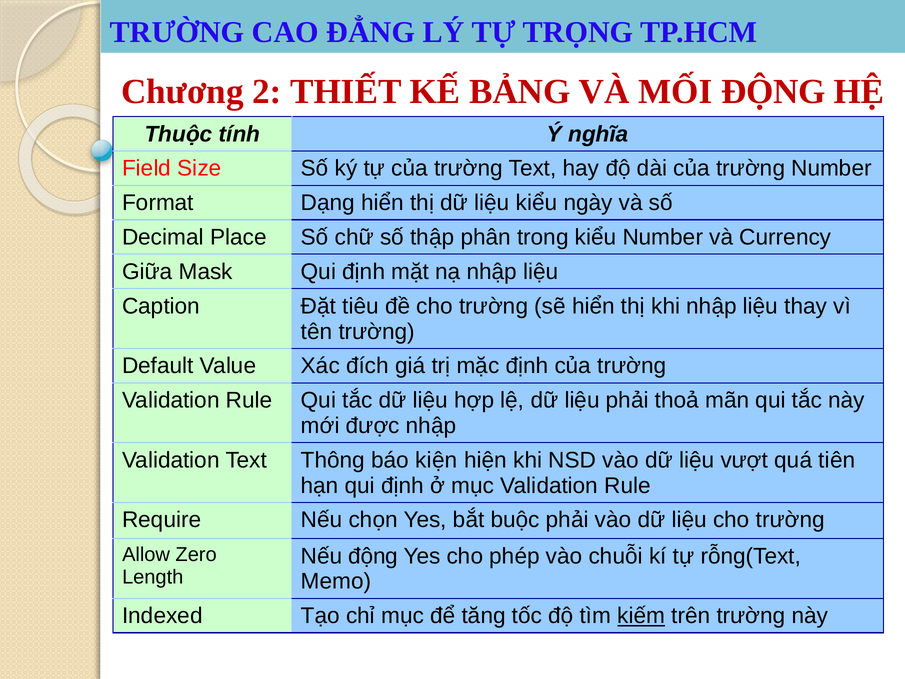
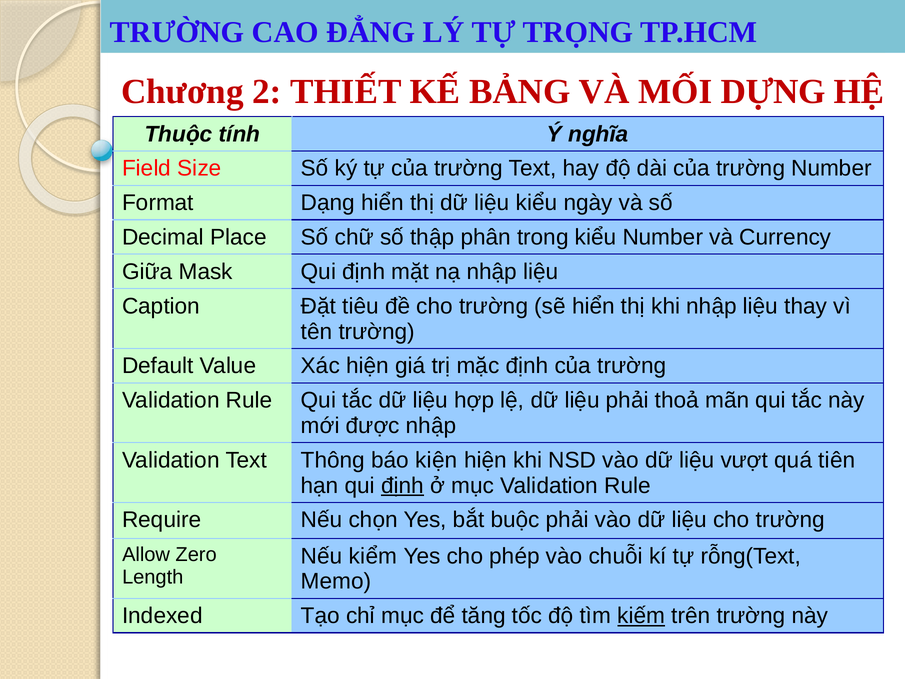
MỐI ĐỘNG: ĐỘNG -> DỰNG (773, 91)
Xác đích: đích -> hiện (368, 366)
định underline: none -> present (403, 485)
Nếu động: động -> kiểm (373, 556)
